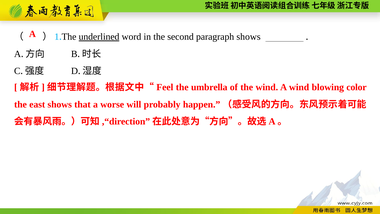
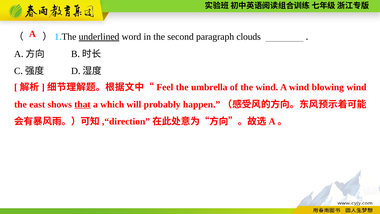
paragraph shows: shows -> clouds (249, 37)
blowing color: color -> wind (356, 87)
that underline: none -> present (82, 104)
worse: worse -> which (112, 104)
